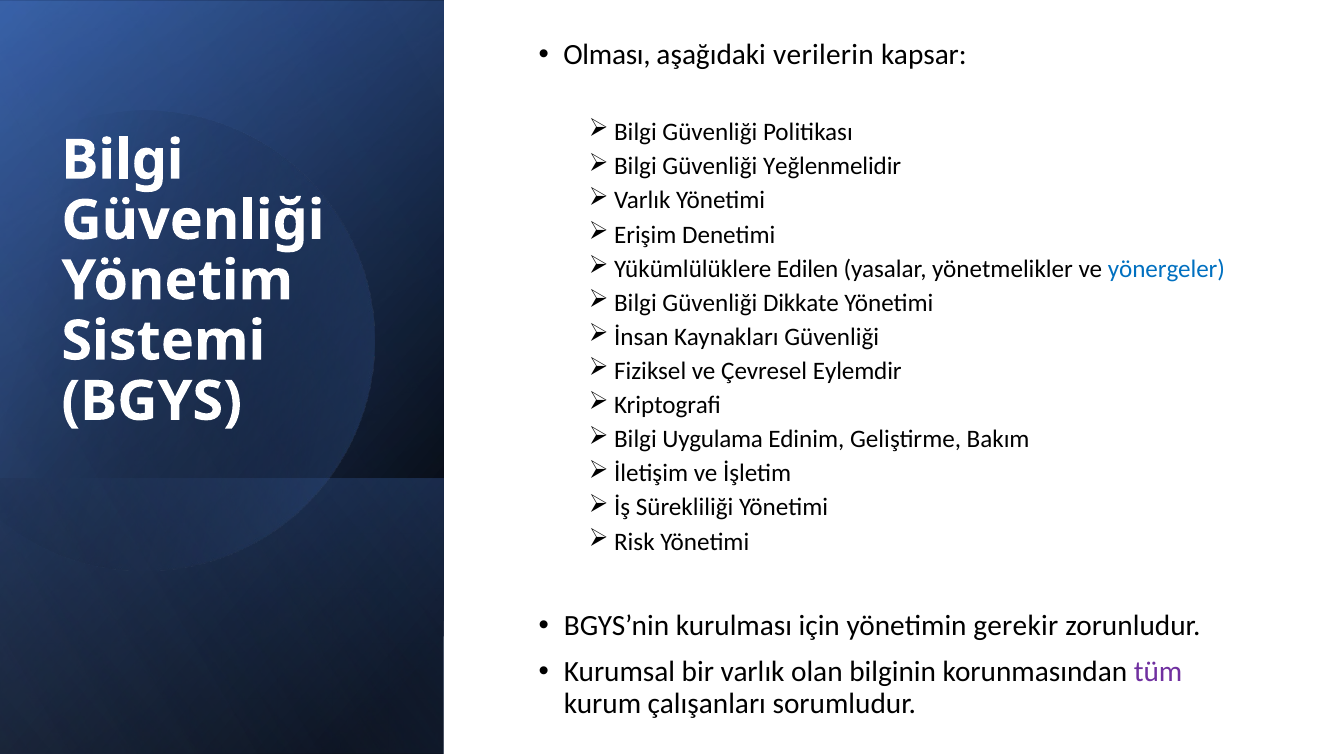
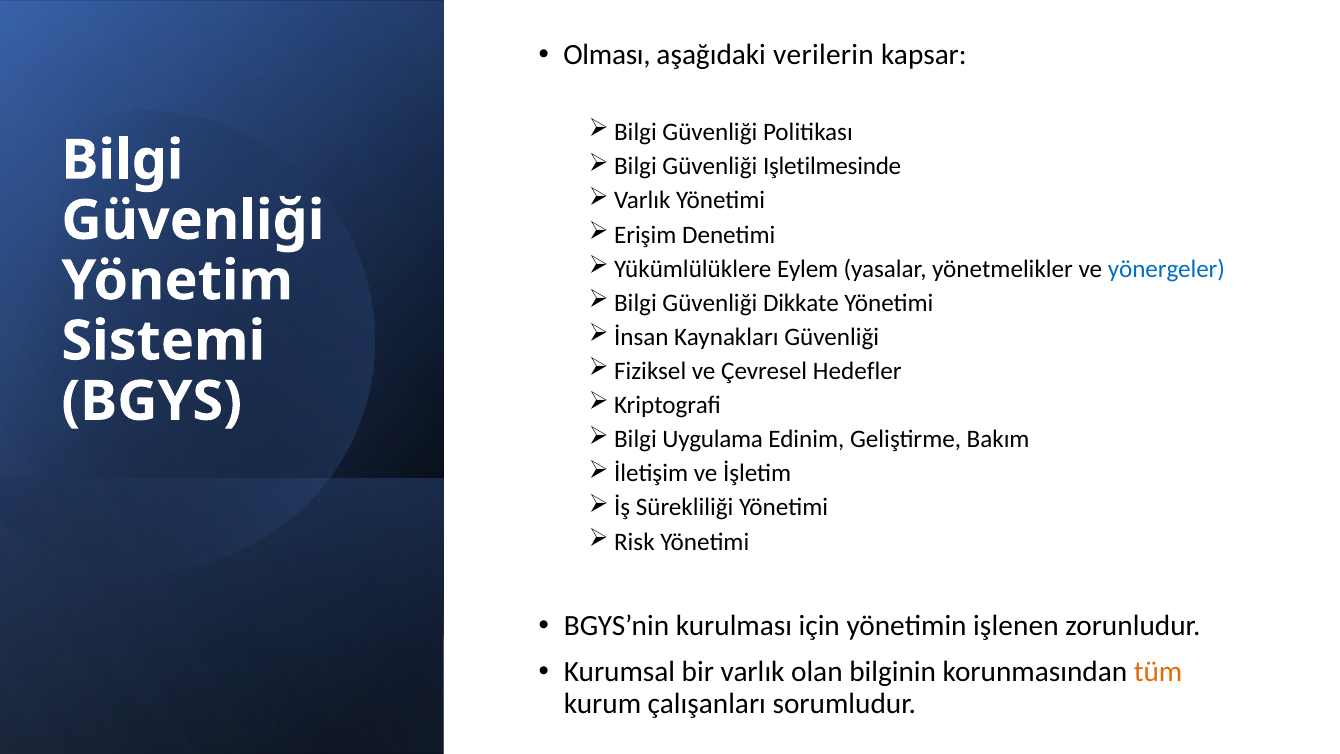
Yeğlenmelidir: Yeğlenmelidir -> Işletilmesinde (832, 166)
Edilen: Edilen -> Eylem (808, 269)
Eylemdir: Eylemdir -> Hedefler (857, 371)
gerekir: gerekir -> işlenen (1016, 626)
tüm colour: purple -> orange (1158, 672)
